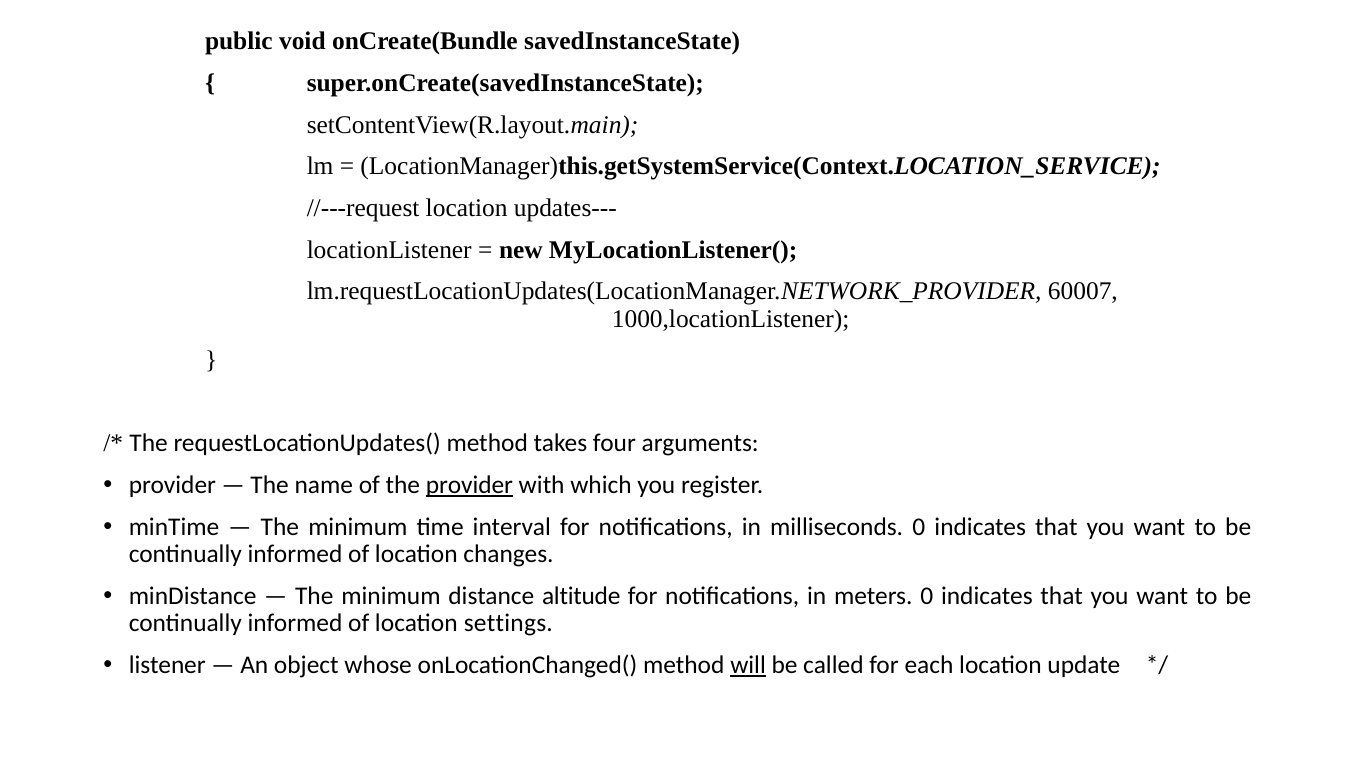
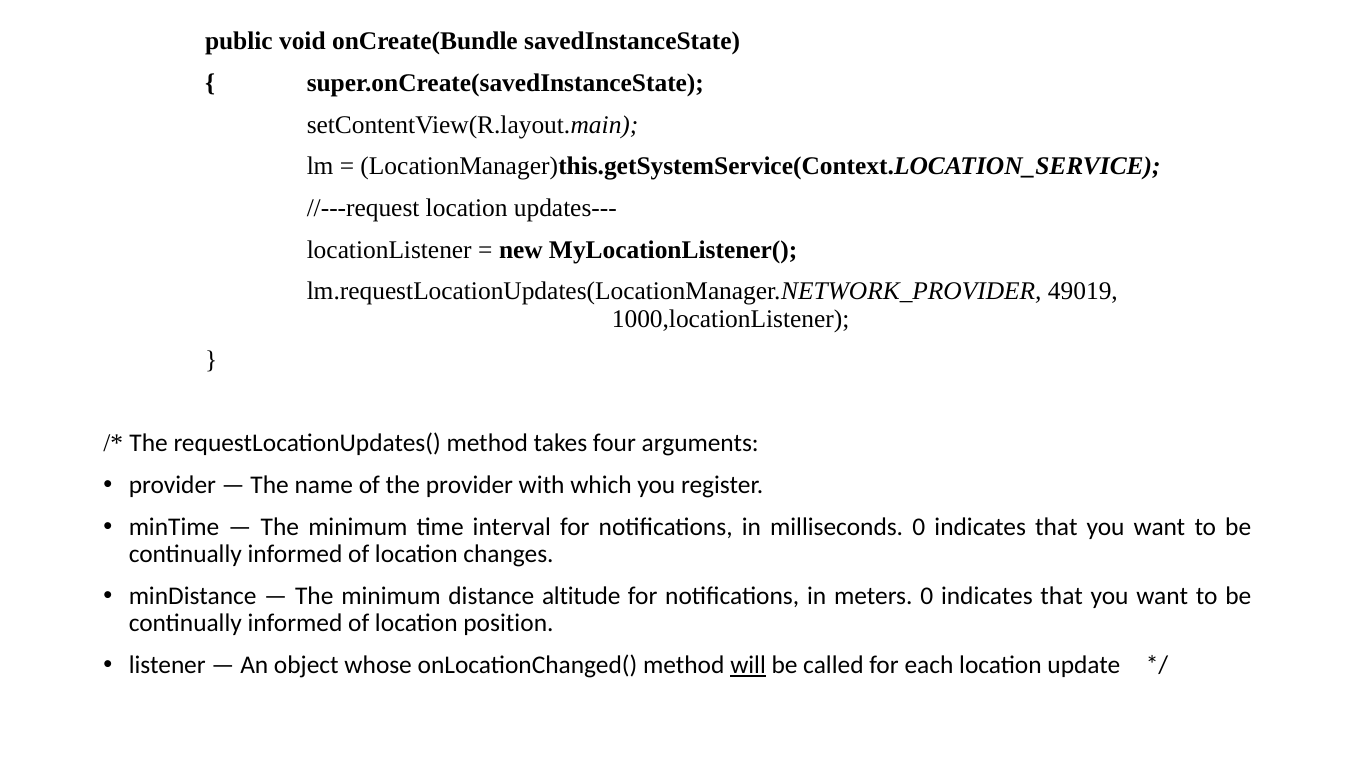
60007: 60007 -> 49019 (1083, 291)
provider underline: present -> none (469, 485)
settings: settings -> position (508, 623)
